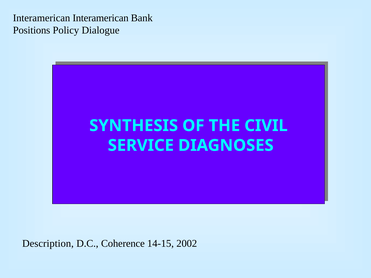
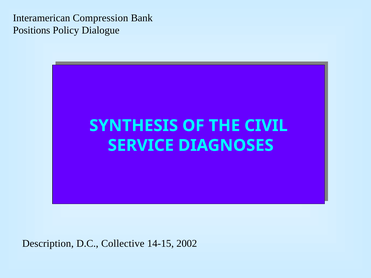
Interamerican Interamerican: Interamerican -> Compression (100, 18)
Coherence: Coherence -> Collective (123, 244)
